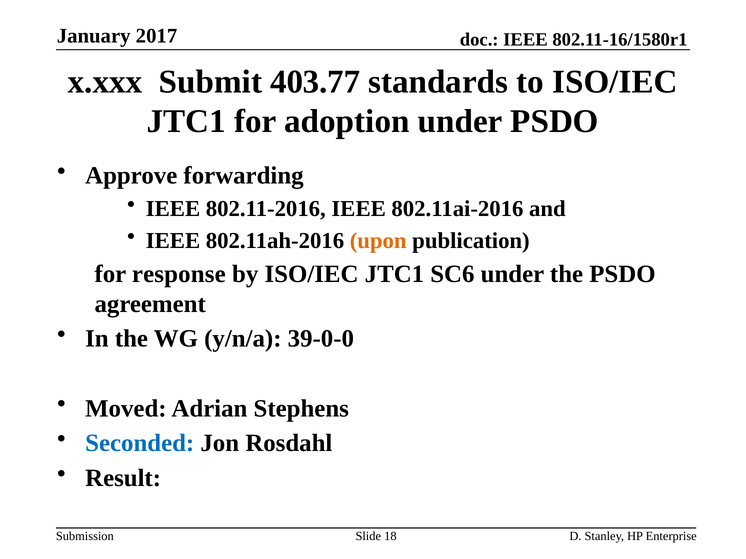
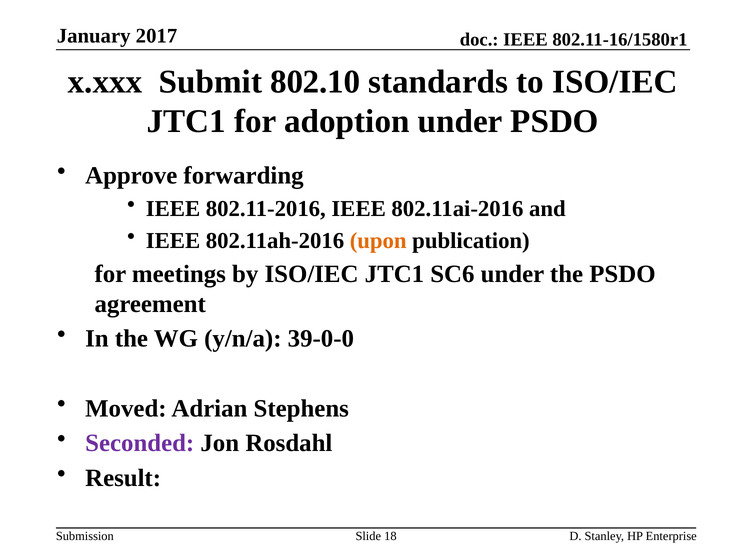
403.77: 403.77 -> 802.10 (315, 82)
response: response -> meetings (179, 274)
Seconded colour: blue -> purple (140, 444)
